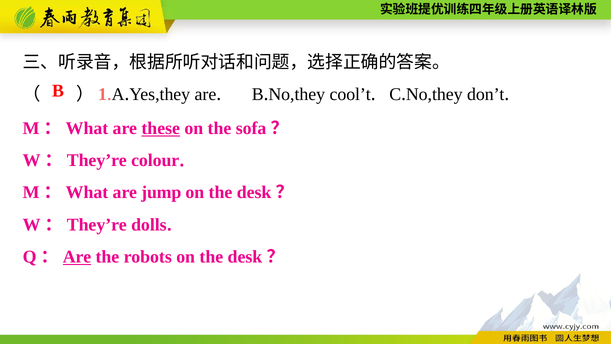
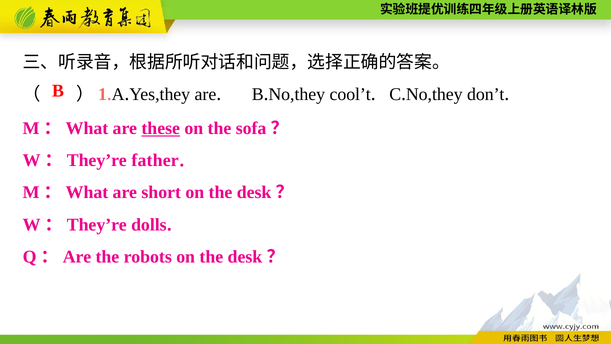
colour: colour -> father (155, 160)
jump: jump -> short (161, 192)
Are underline: present -> none (77, 257)
